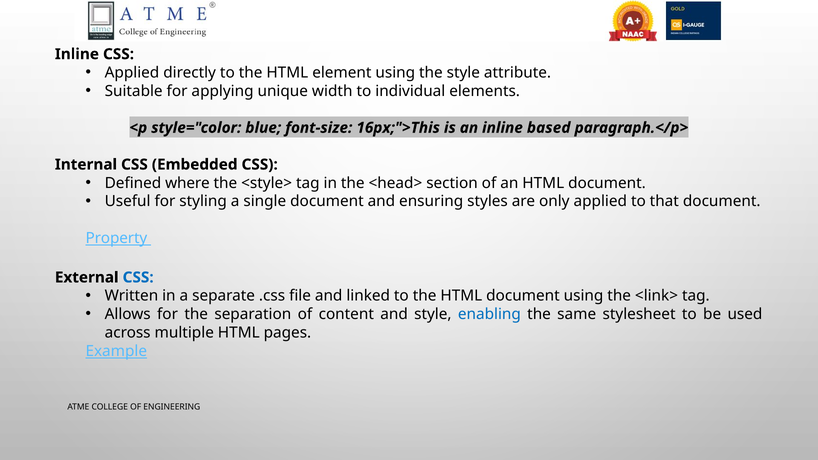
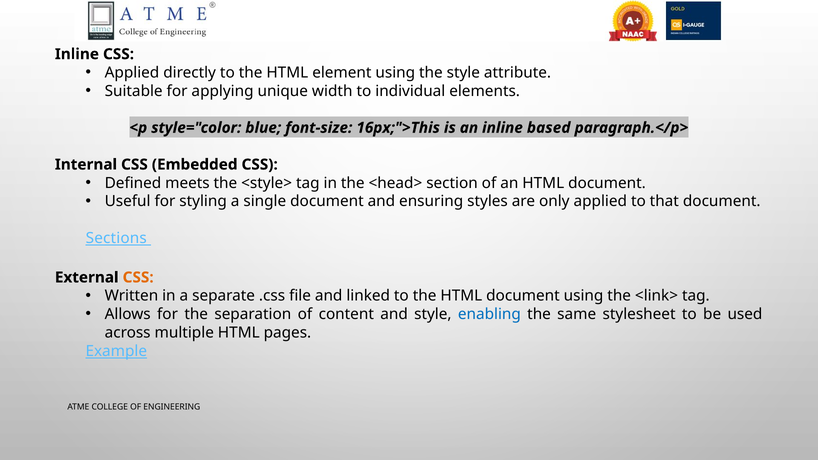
where: where -> meets (187, 183)
Property: Property -> Sections (116, 238)
CSS colour: blue -> orange (138, 277)
